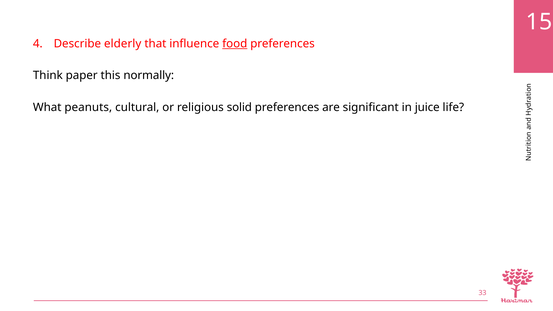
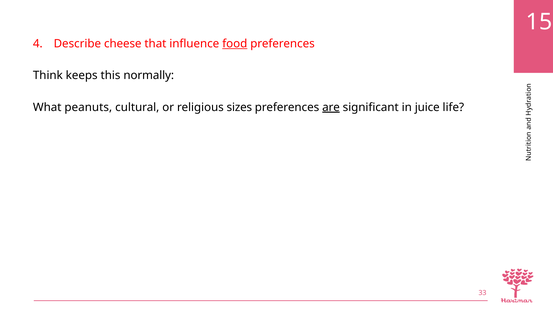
elderly: elderly -> cheese (123, 44)
paper: paper -> keeps (82, 75)
solid: solid -> sizes (239, 107)
are underline: none -> present (331, 107)
